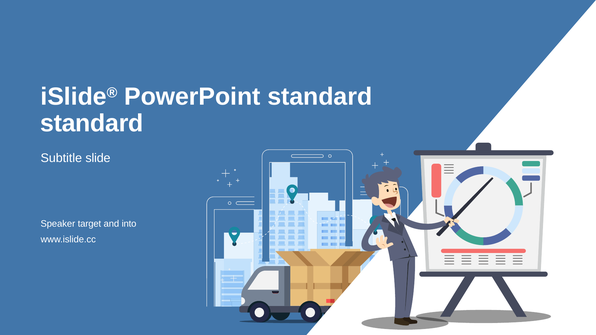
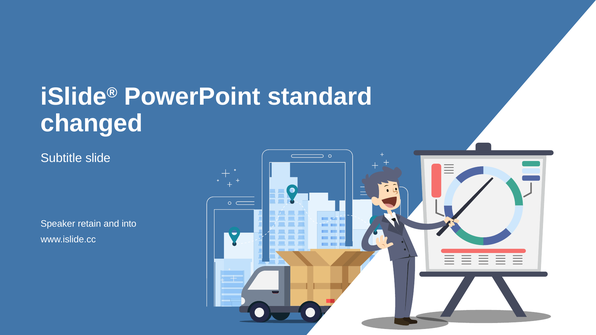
standard: standard -> changed (92, 124)
target: target -> retain (89, 224)
